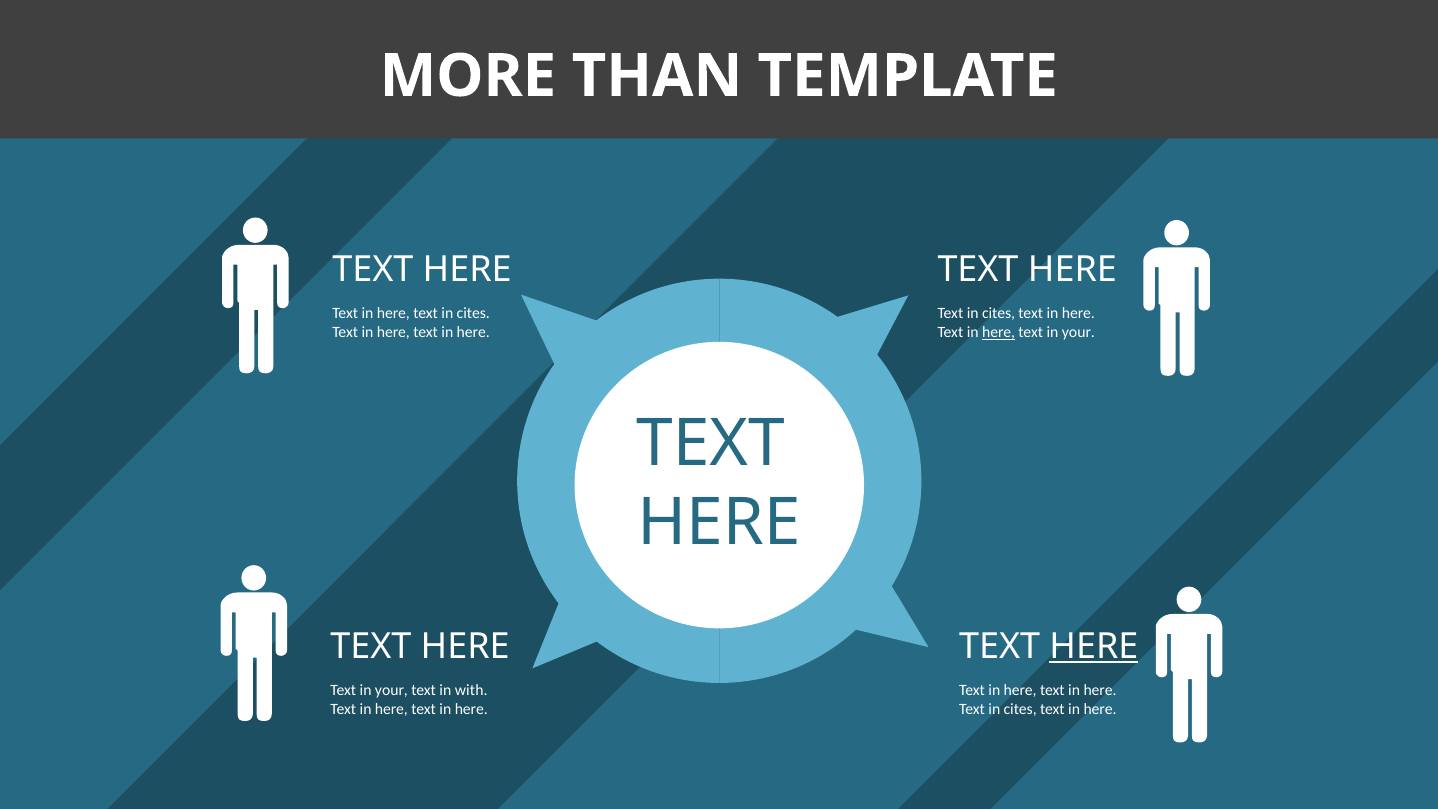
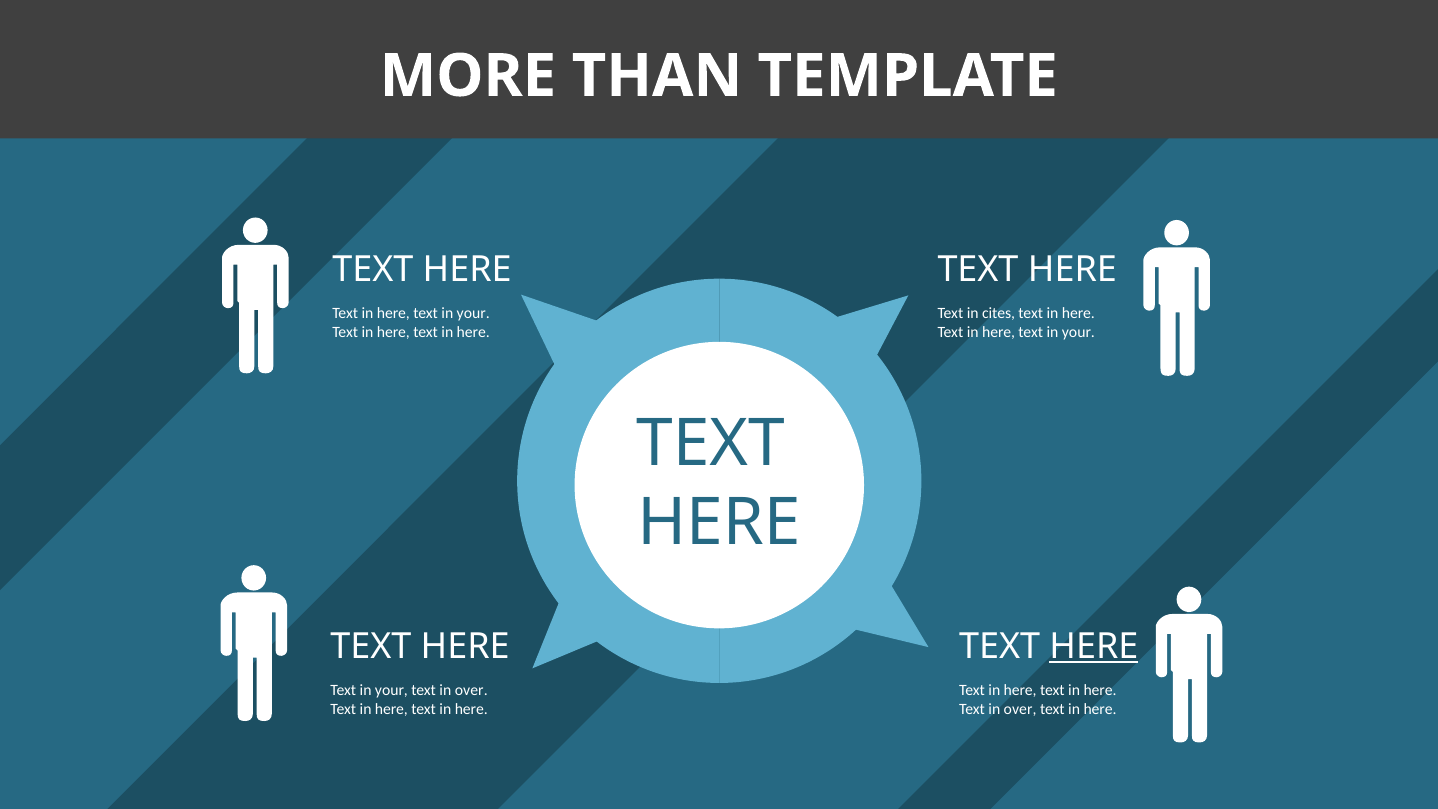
cites: cites -> your (473, 314)
here underline: present -> none (999, 333)
with: with -> over (471, 690)
cites: cites -> over (1020, 709)
